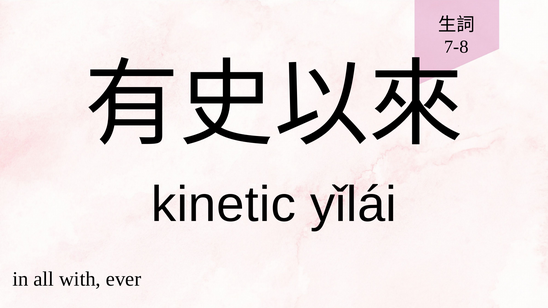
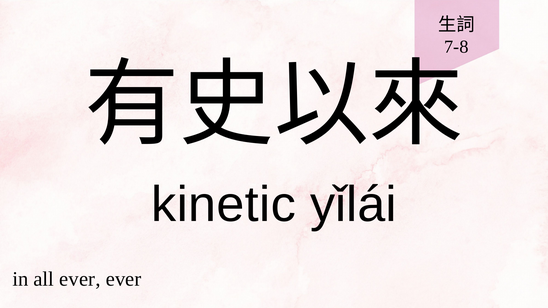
all with: with -> ever (80, 279)
